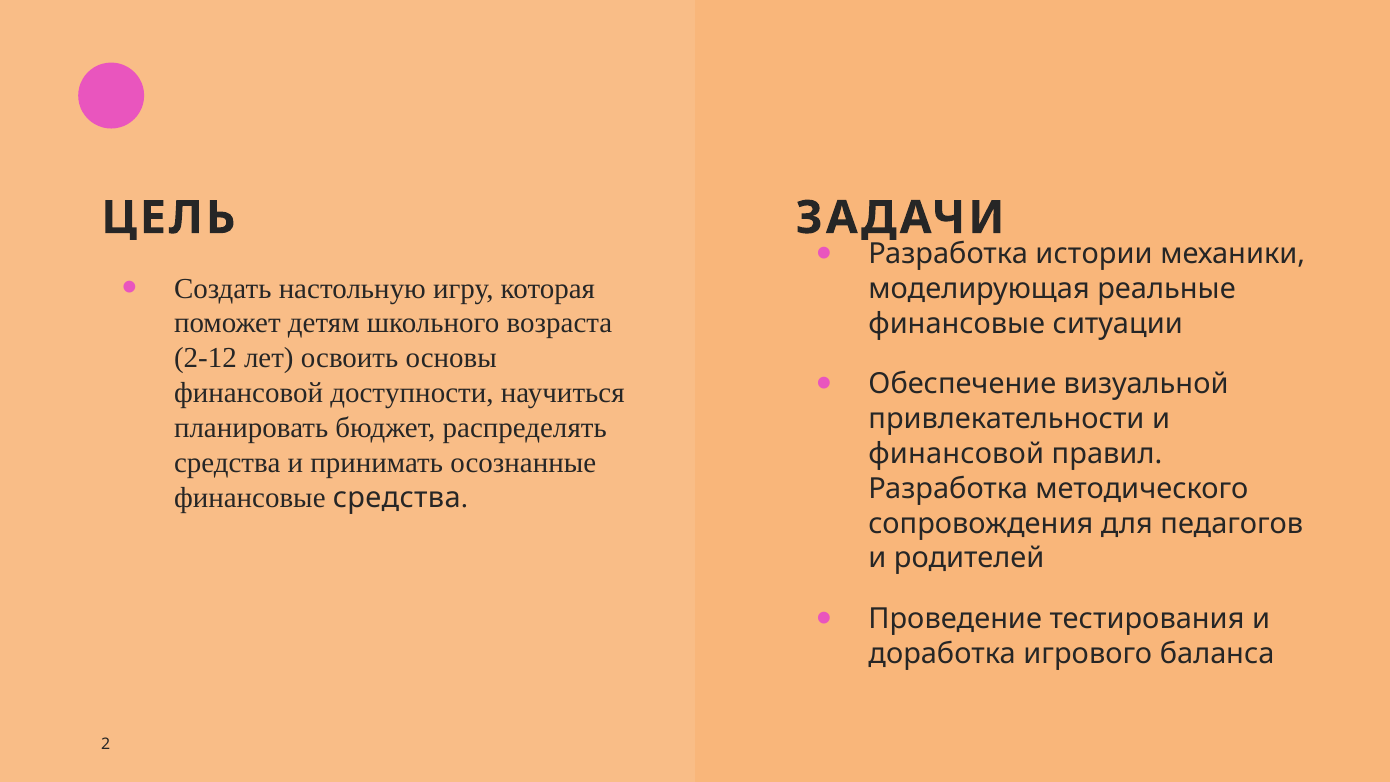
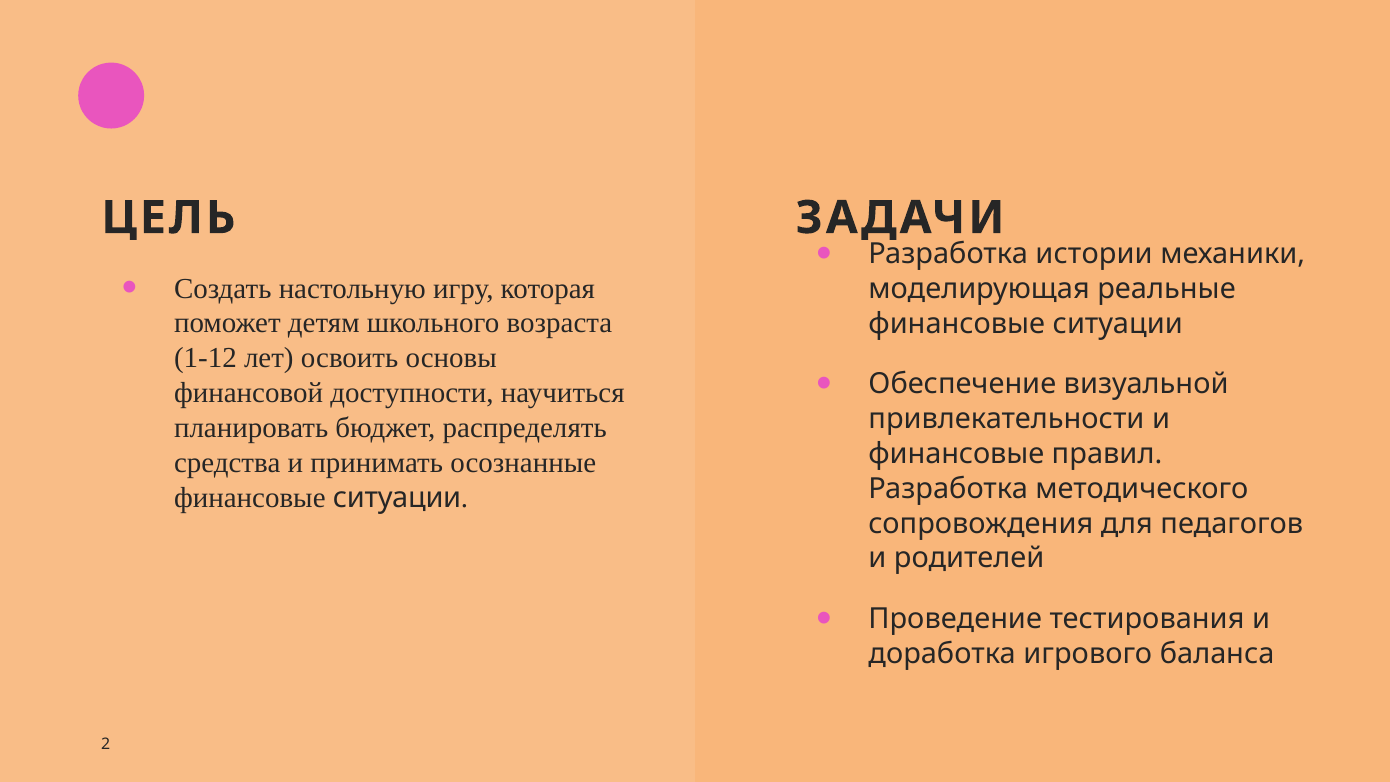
2-12: 2-12 -> 1-12 (205, 358)
финансовой: финансовой -> финансовые (956, 454)
средства: средства -> ситуации (397, 497)
